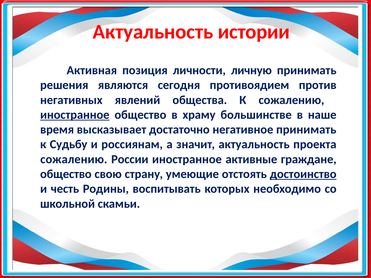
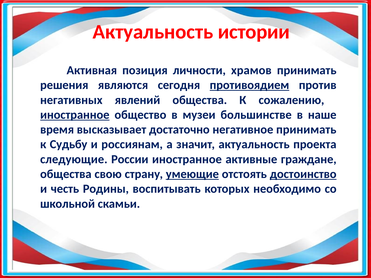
личную: личную -> храмов (251, 70)
противоядием underline: none -> present (249, 85)
храму: храму -> музеи (199, 115)
сожалению: сожалению -> следующие (74, 159)
общество: общество -> общества (66, 174)
умеющие underline: none -> present (192, 174)
